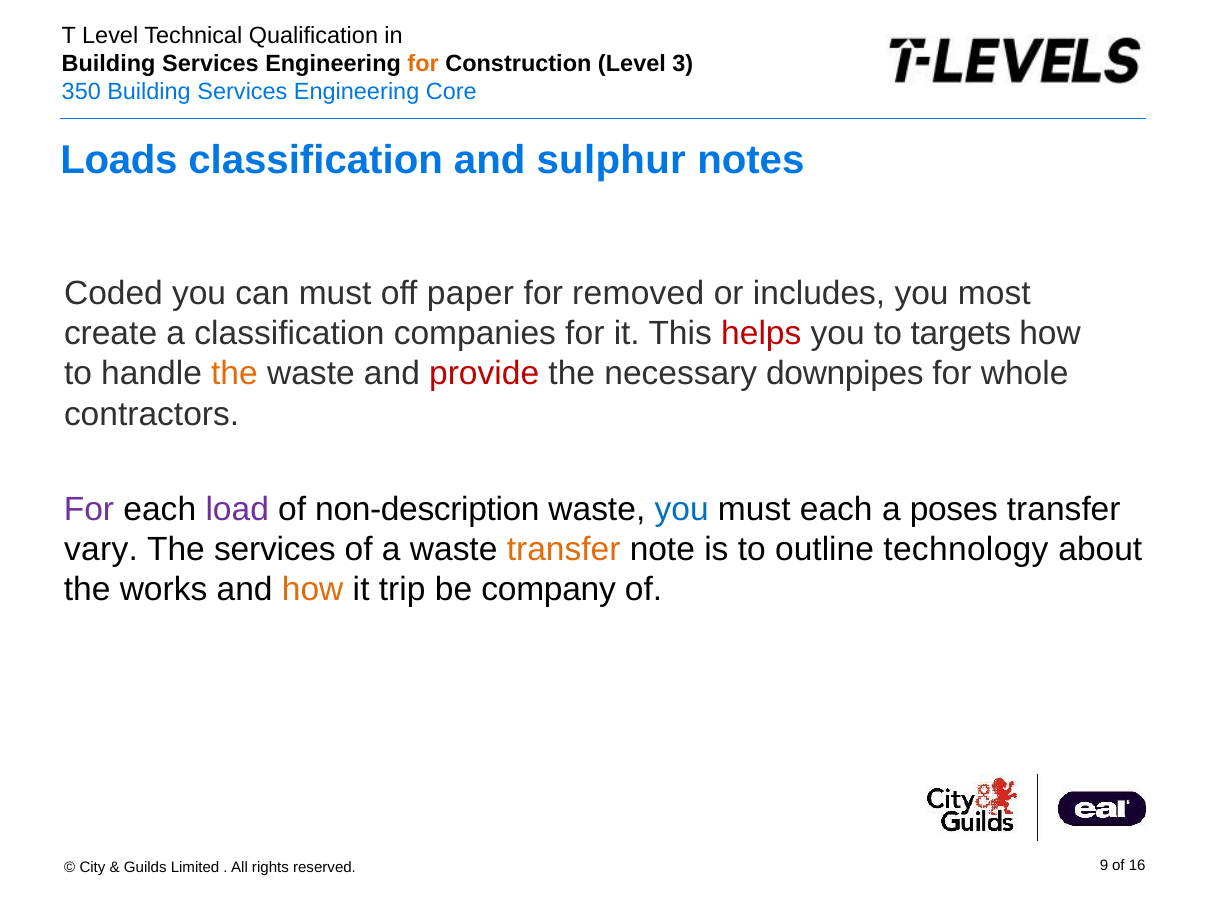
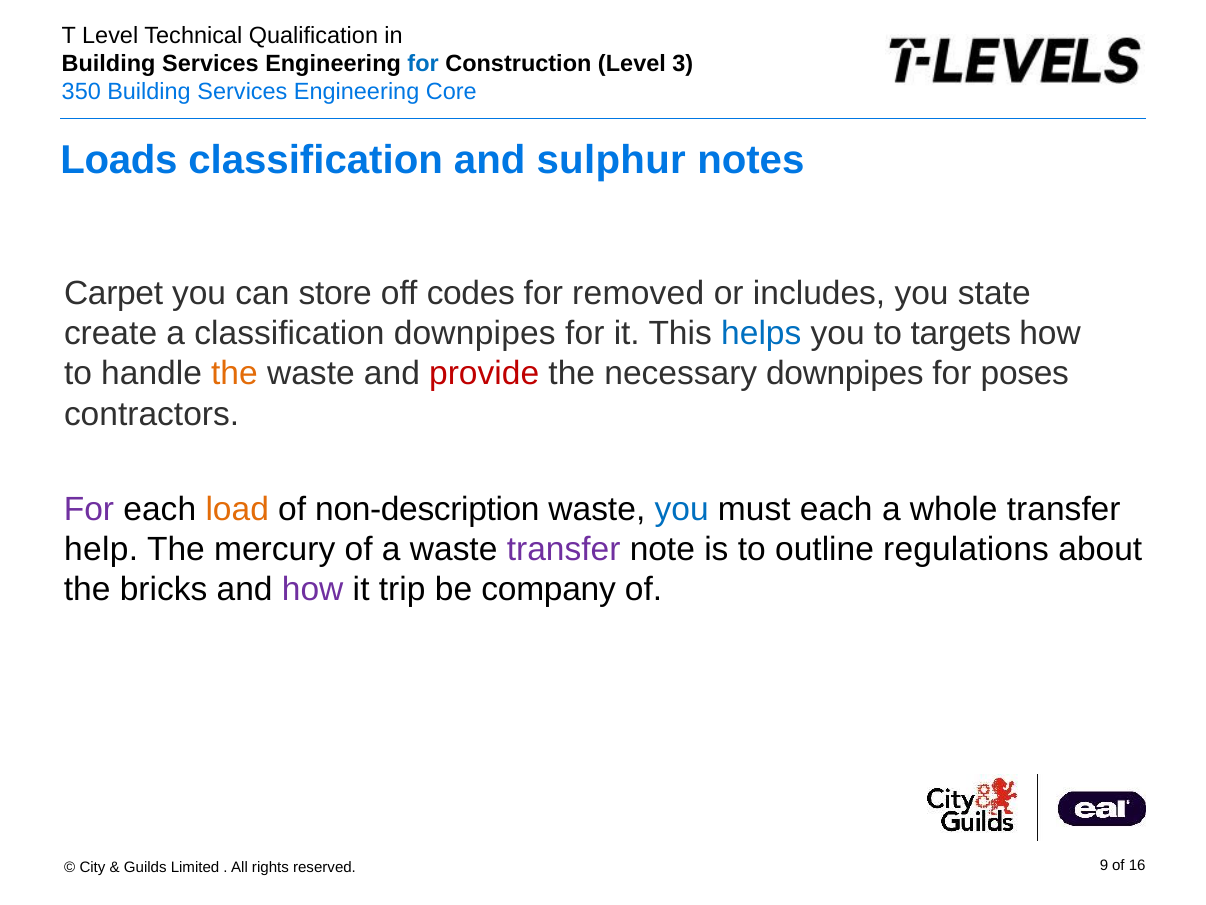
for colour: orange -> blue (423, 64)
Coded: Coded -> Carpet (114, 293)
can must: must -> store (335, 293)
paper: paper -> codes (471, 293)
most: most -> state (994, 293)
classification companies: companies -> downpipes (475, 334)
helps colour: red -> blue (761, 334)
whole: whole -> poses (1025, 374)
load colour: purple -> orange (237, 509)
poses: poses -> whole (954, 509)
vary: vary -> help (101, 549)
The services: services -> mercury (275, 549)
transfer colour: orange -> purple (564, 549)
technology: technology -> regulations (966, 549)
works: works -> bricks (164, 590)
how colour: orange -> purple (313, 590)
